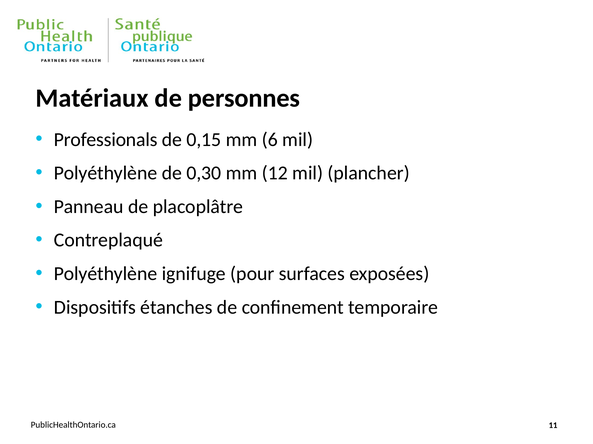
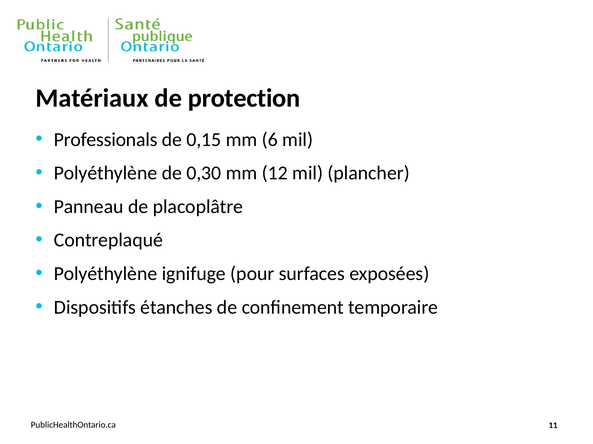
personnes: personnes -> protection (244, 98)
